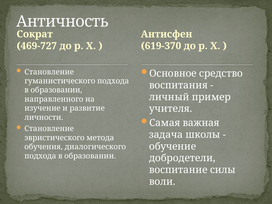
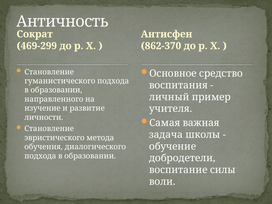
469-727: 469-727 -> 469-299 (37, 46)
619-370: 619-370 -> 862-370 (161, 46)
